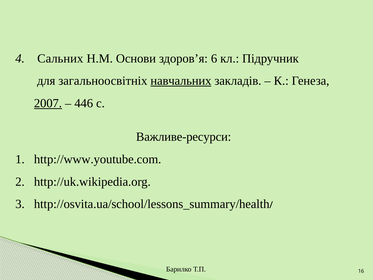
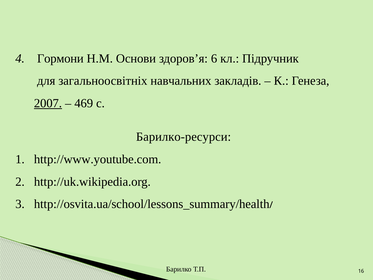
Сальних: Сальних -> Гормони (60, 58)
навчальних underline: present -> none (181, 81)
446: 446 -> 469 (84, 103)
Важливе-ресурси: Важливе-ресурси -> Барилко-ресурси (184, 137)
